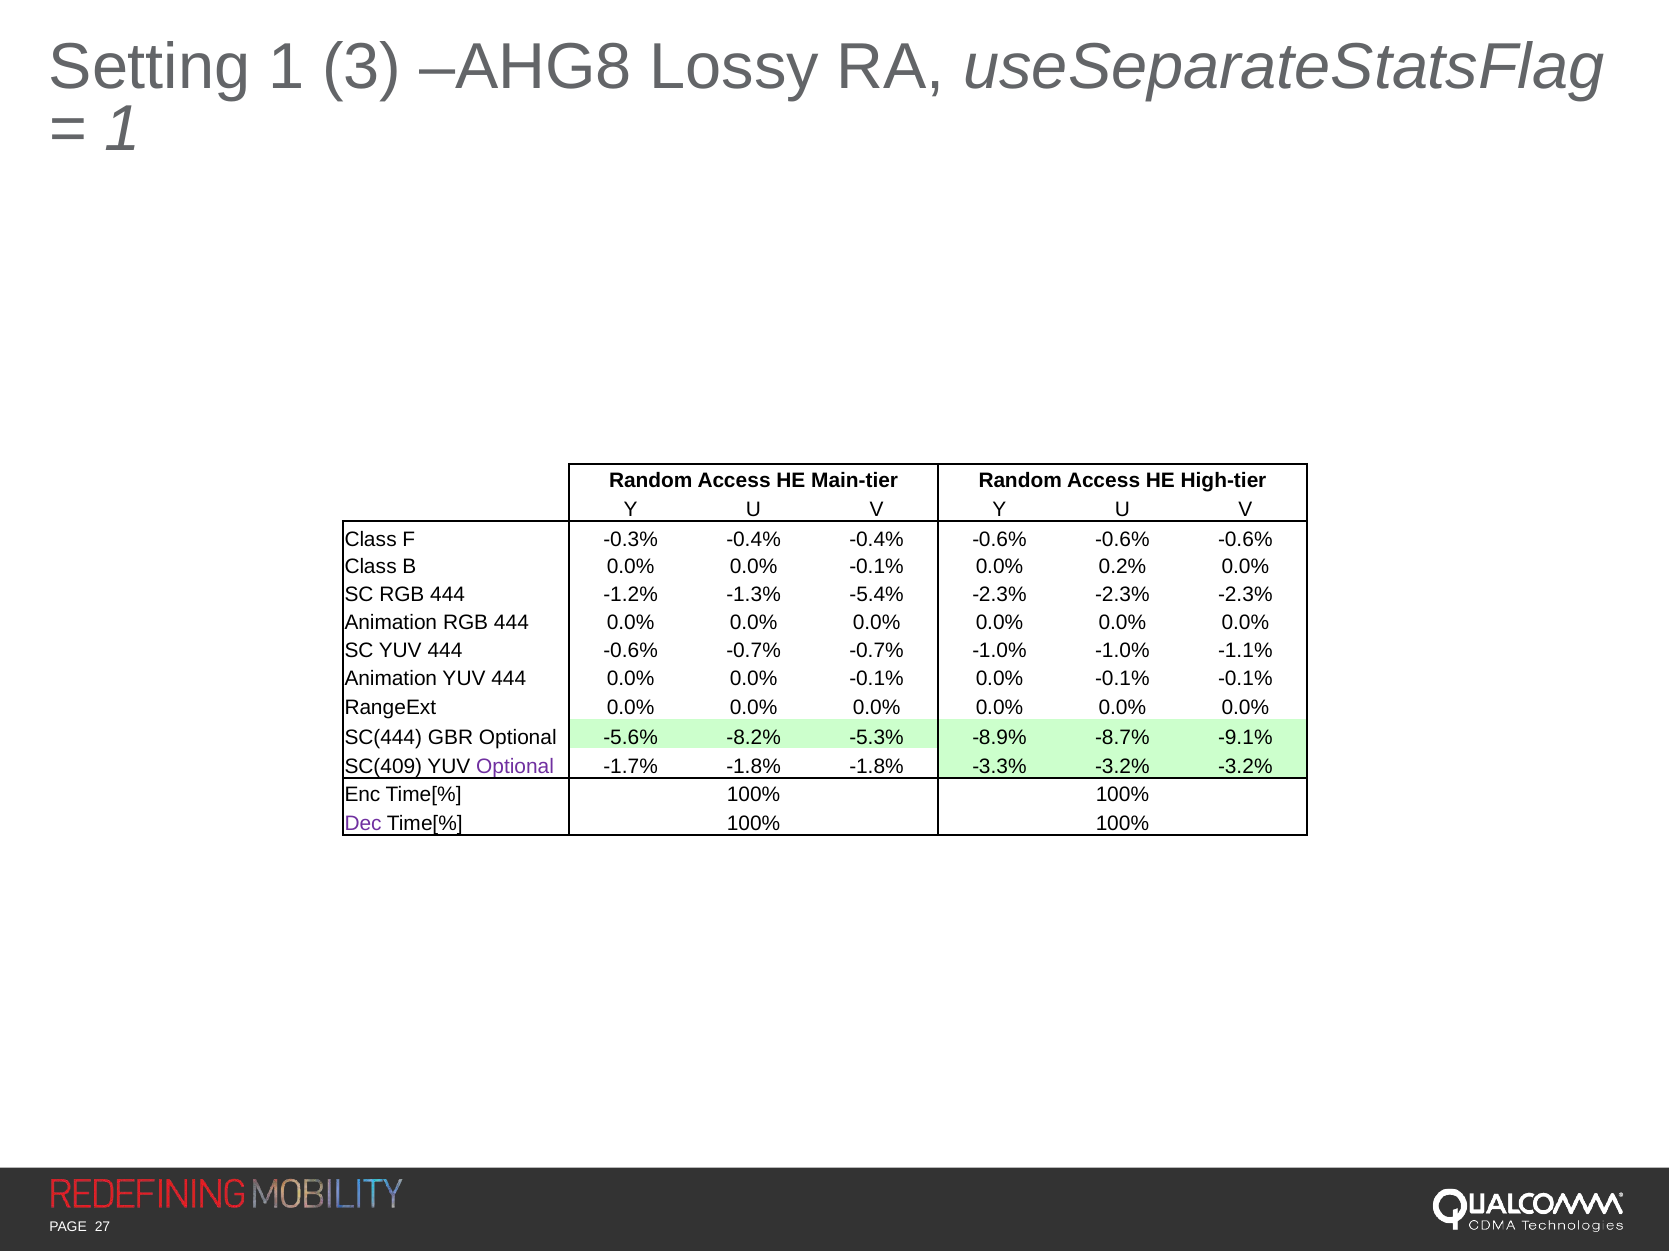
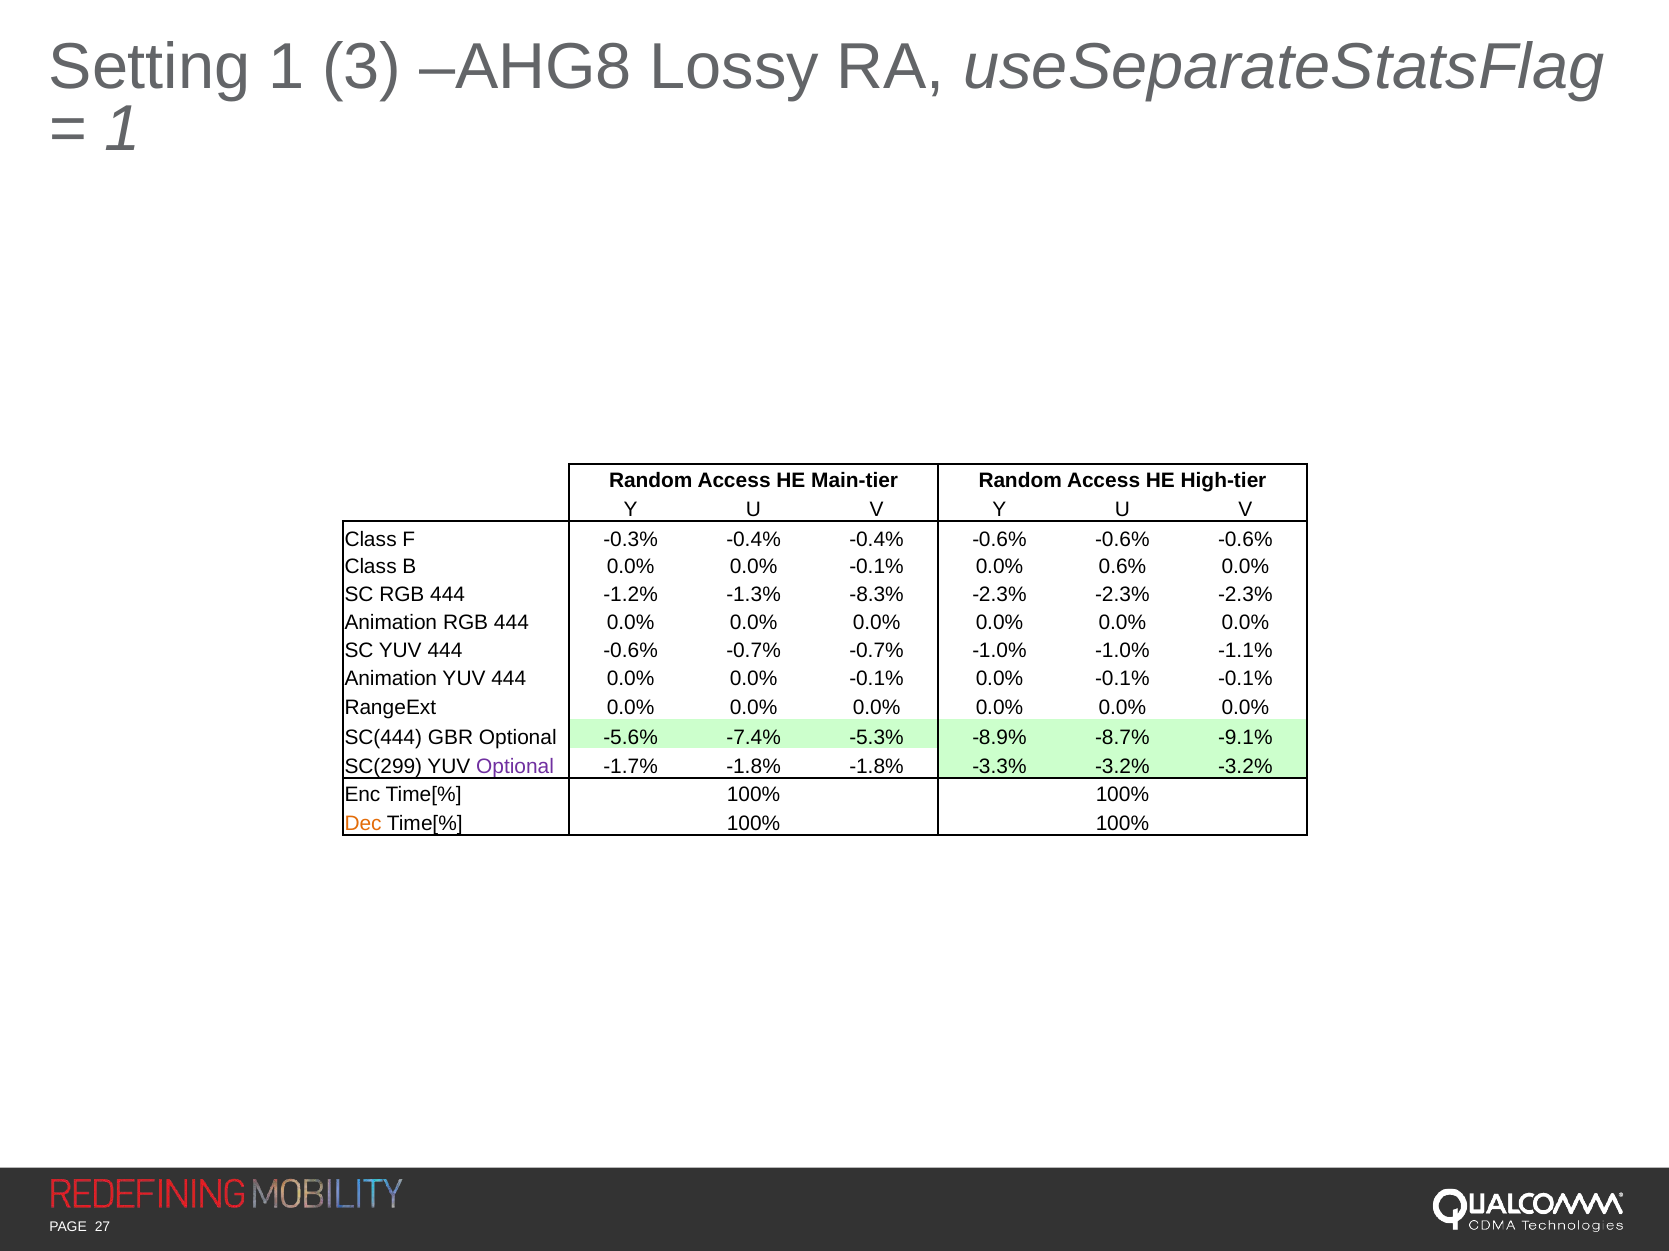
0.2%: 0.2% -> 0.6% (1122, 567)
-5.4%: -5.4% -> -8.3% (877, 595)
-8.2%: -8.2% -> -7.4% (754, 738)
SC(409: SC(409 -> SC(299 (383, 767)
Dec colour: purple -> orange (363, 824)
